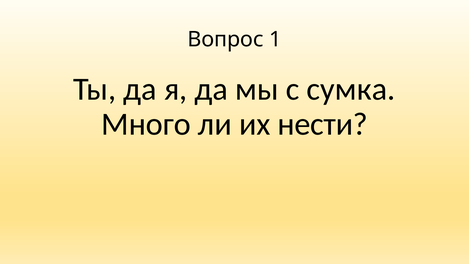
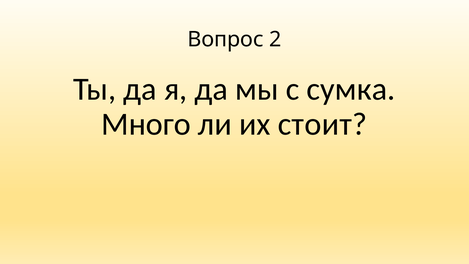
1: 1 -> 2 (275, 39)
нести: нести -> стоит (322, 124)
